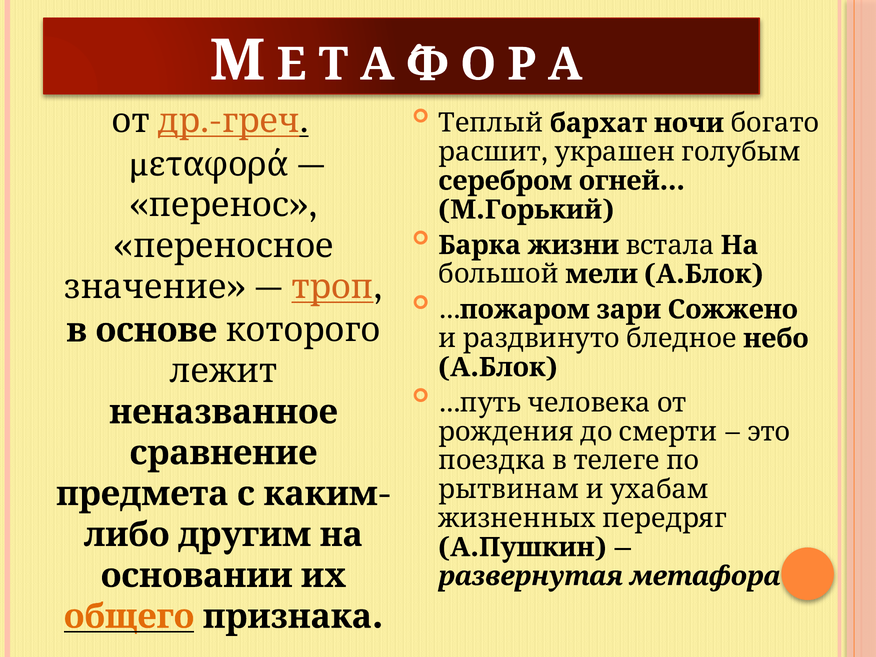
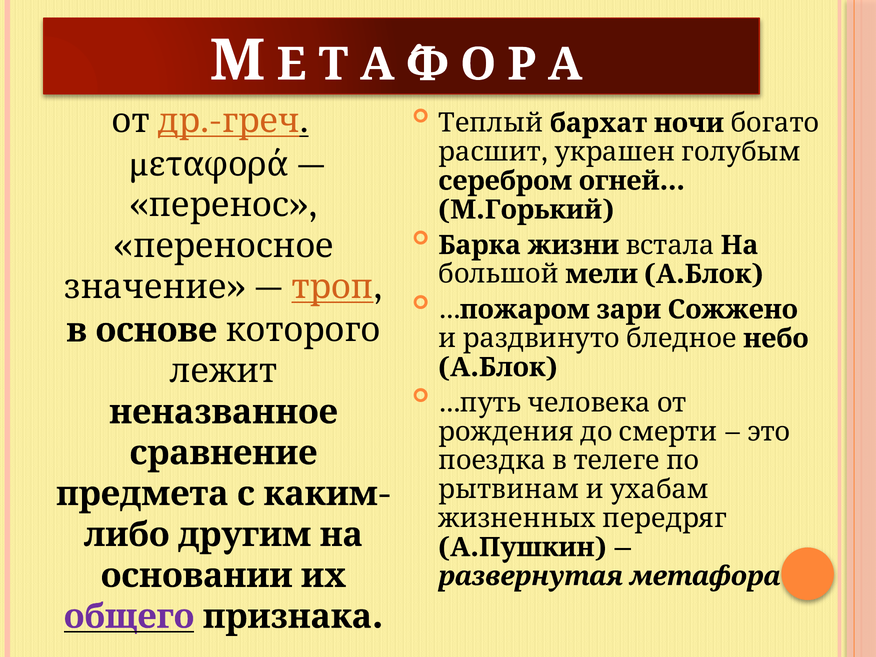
общего colour: orange -> purple (129, 617)
